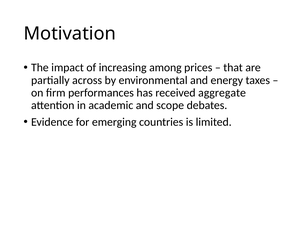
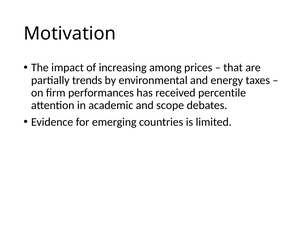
across: across -> trends (87, 80)
aggregate: aggregate -> percentile (222, 93)
